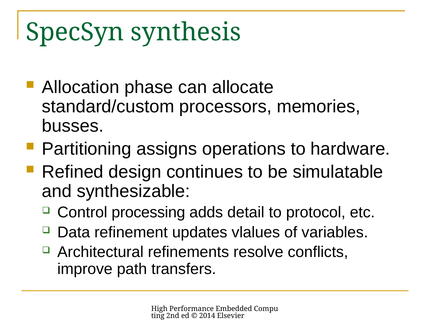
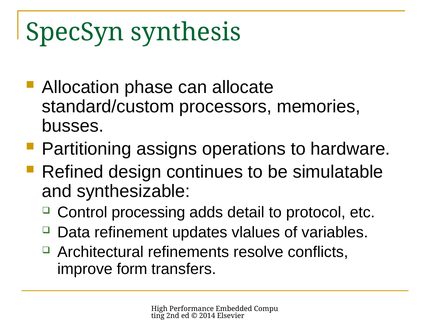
path: path -> form (132, 269)
